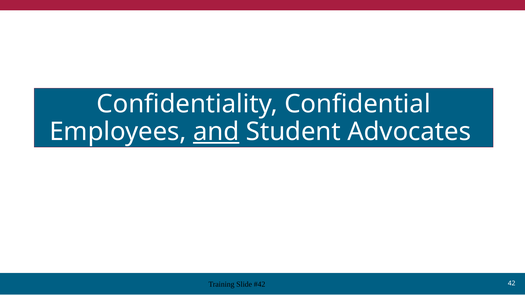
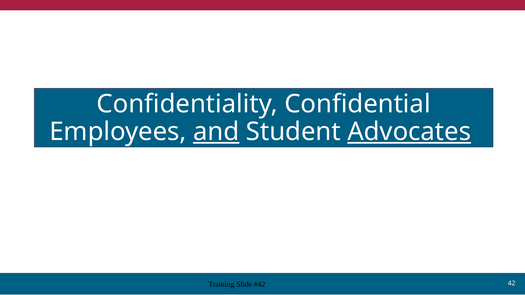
Advocates underline: none -> present (409, 132)
